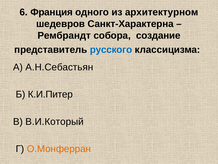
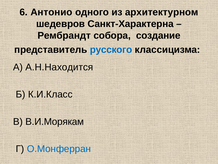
Франция: Франция -> Антонио (51, 12)
А.Н.Себастьян: А.Н.Себастьян -> А.Н.Находится (59, 67)
К.И.Питер: К.И.Питер -> К.И.Класс (50, 94)
В.И.Который: В.И.Который -> В.И.Морякам (55, 121)
О.Монферран colour: orange -> blue (59, 148)
